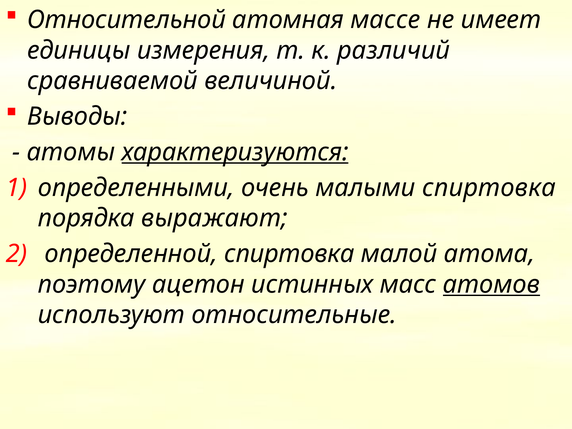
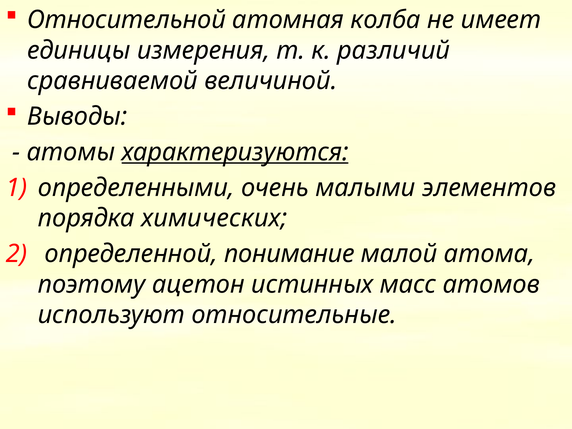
массе: массе -> колба (386, 20)
малыми спиртовка: спиртовка -> элементов (489, 188)
выражают: выражают -> химических (214, 218)
определенной спиртовка: спиртовка -> понимание (289, 254)
атомов underline: present -> none (491, 284)
